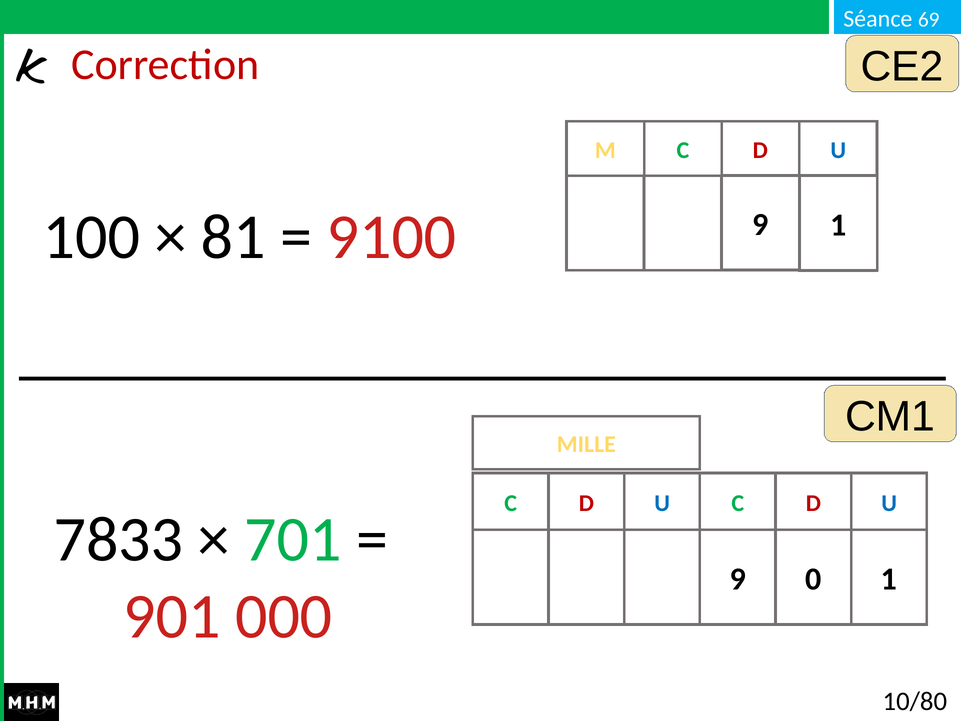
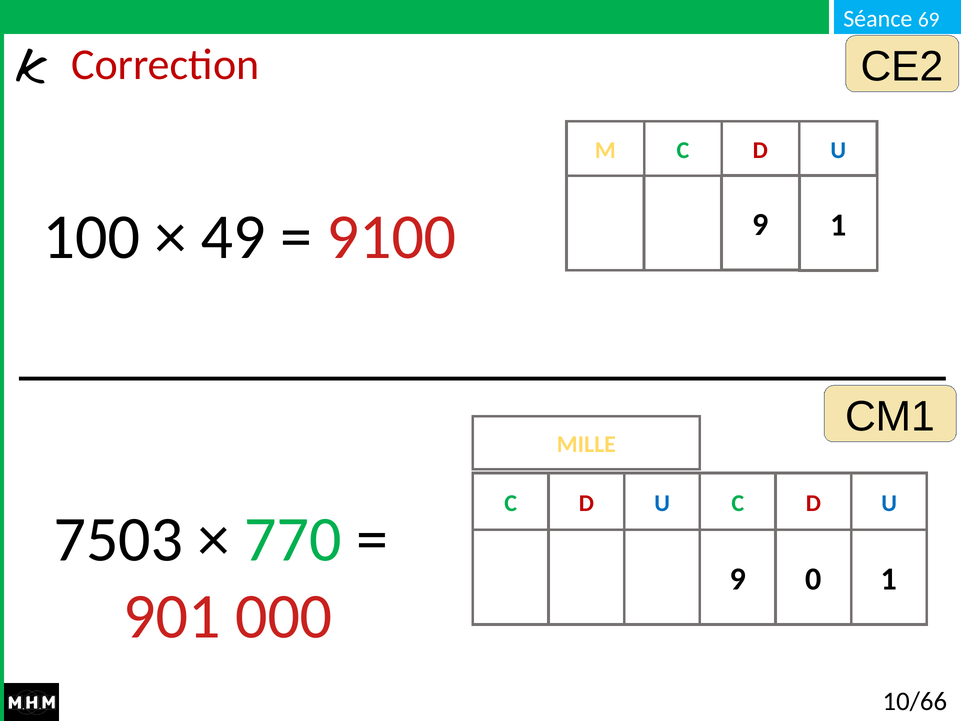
81: 81 -> 49 (233, 237)
7833: 7833 -> 7503 (118, 539)
701: 701 -> 770 (293, 539)
10/80: 10/80 -> 10/66 (915, 701)
